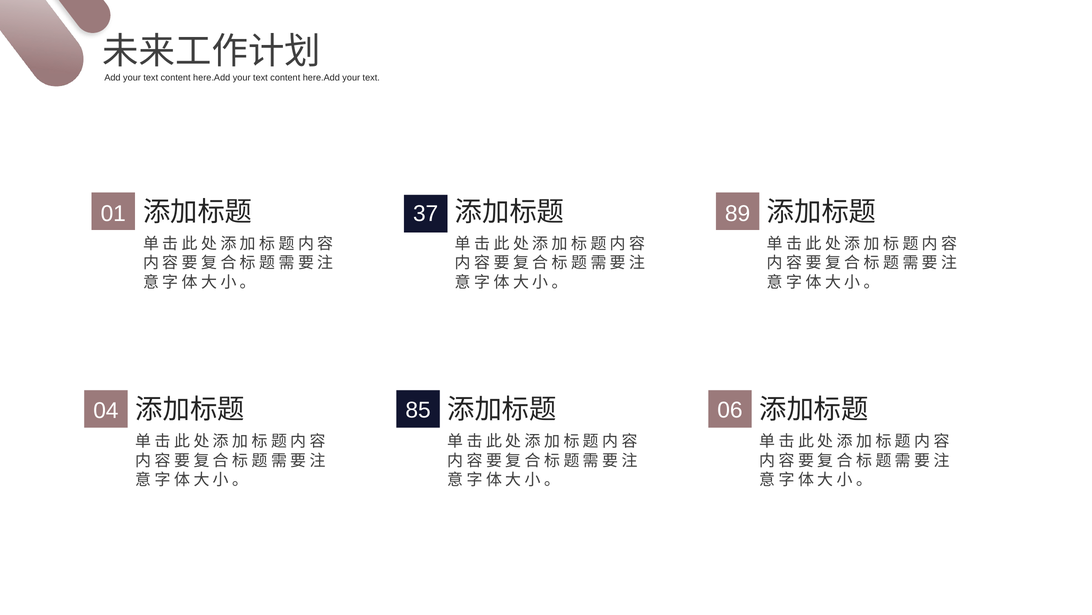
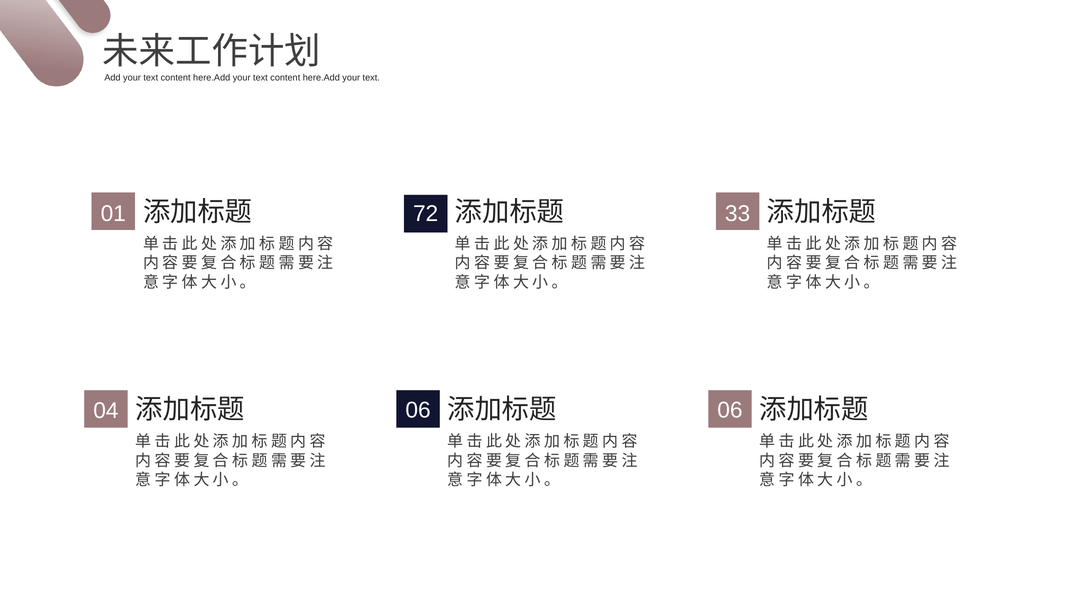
37: 37 -> 72 (426, 213)
89: 89 -> 33 (738, 213)
85: 85 -> 06 (418, 410)
